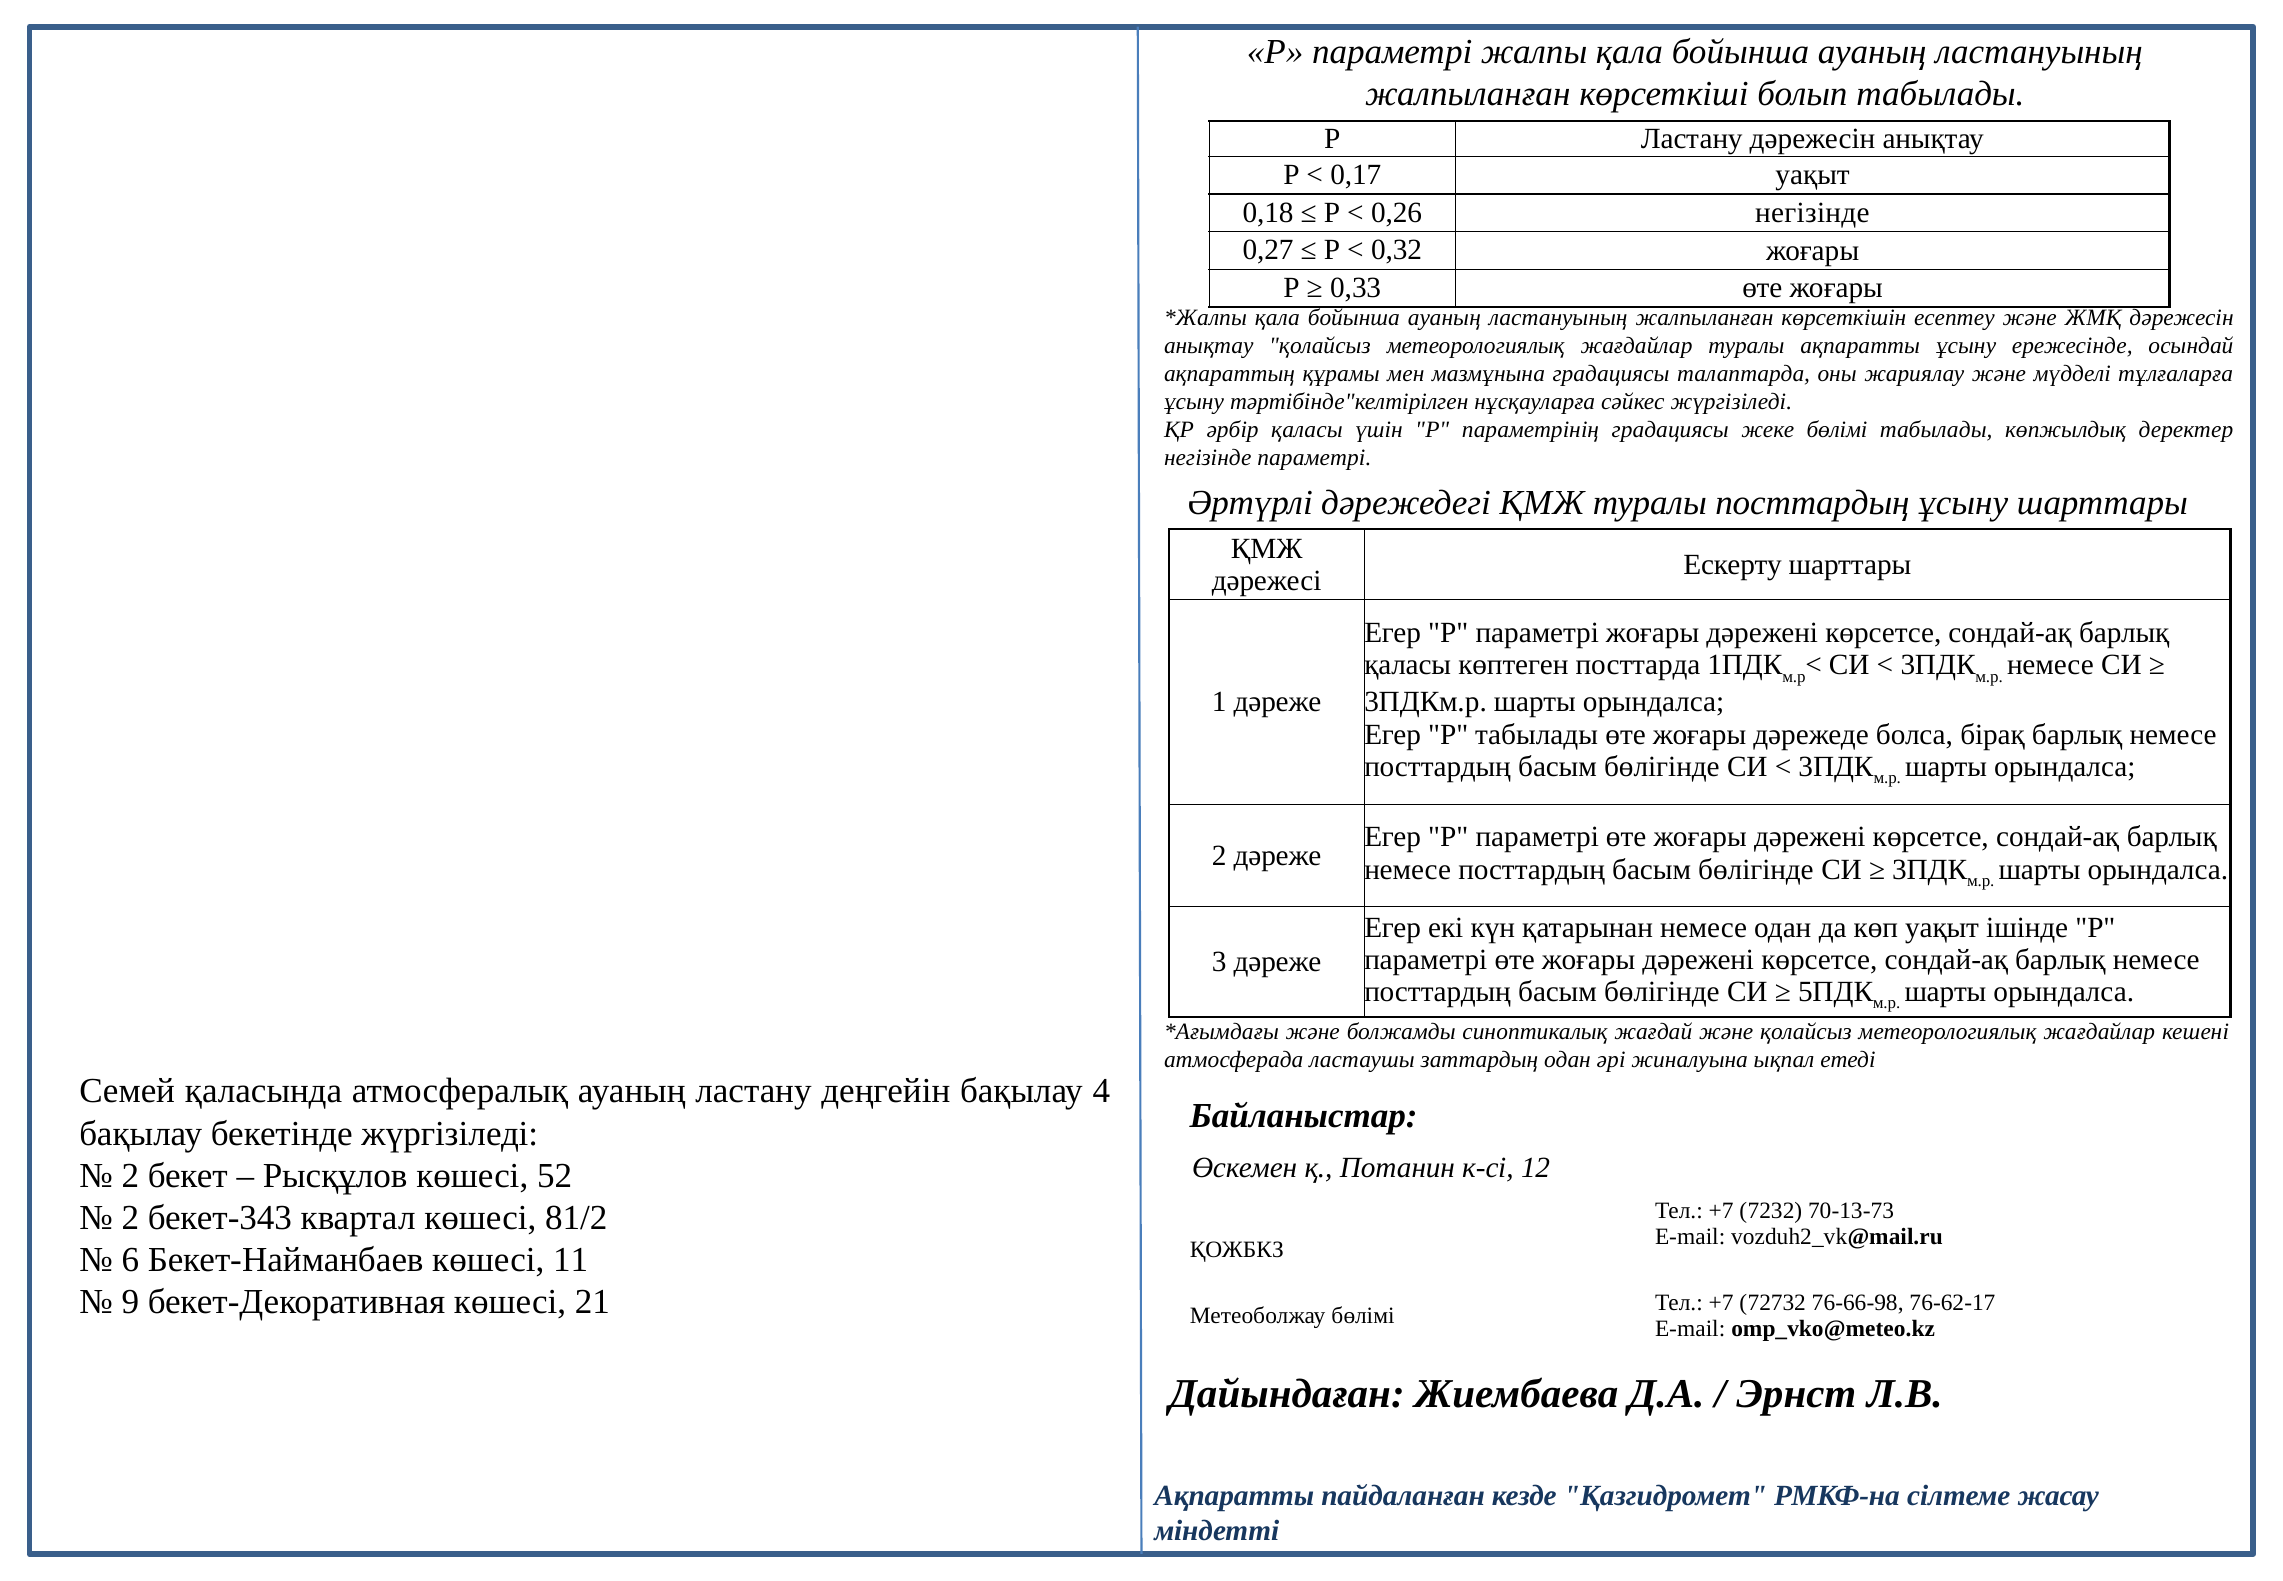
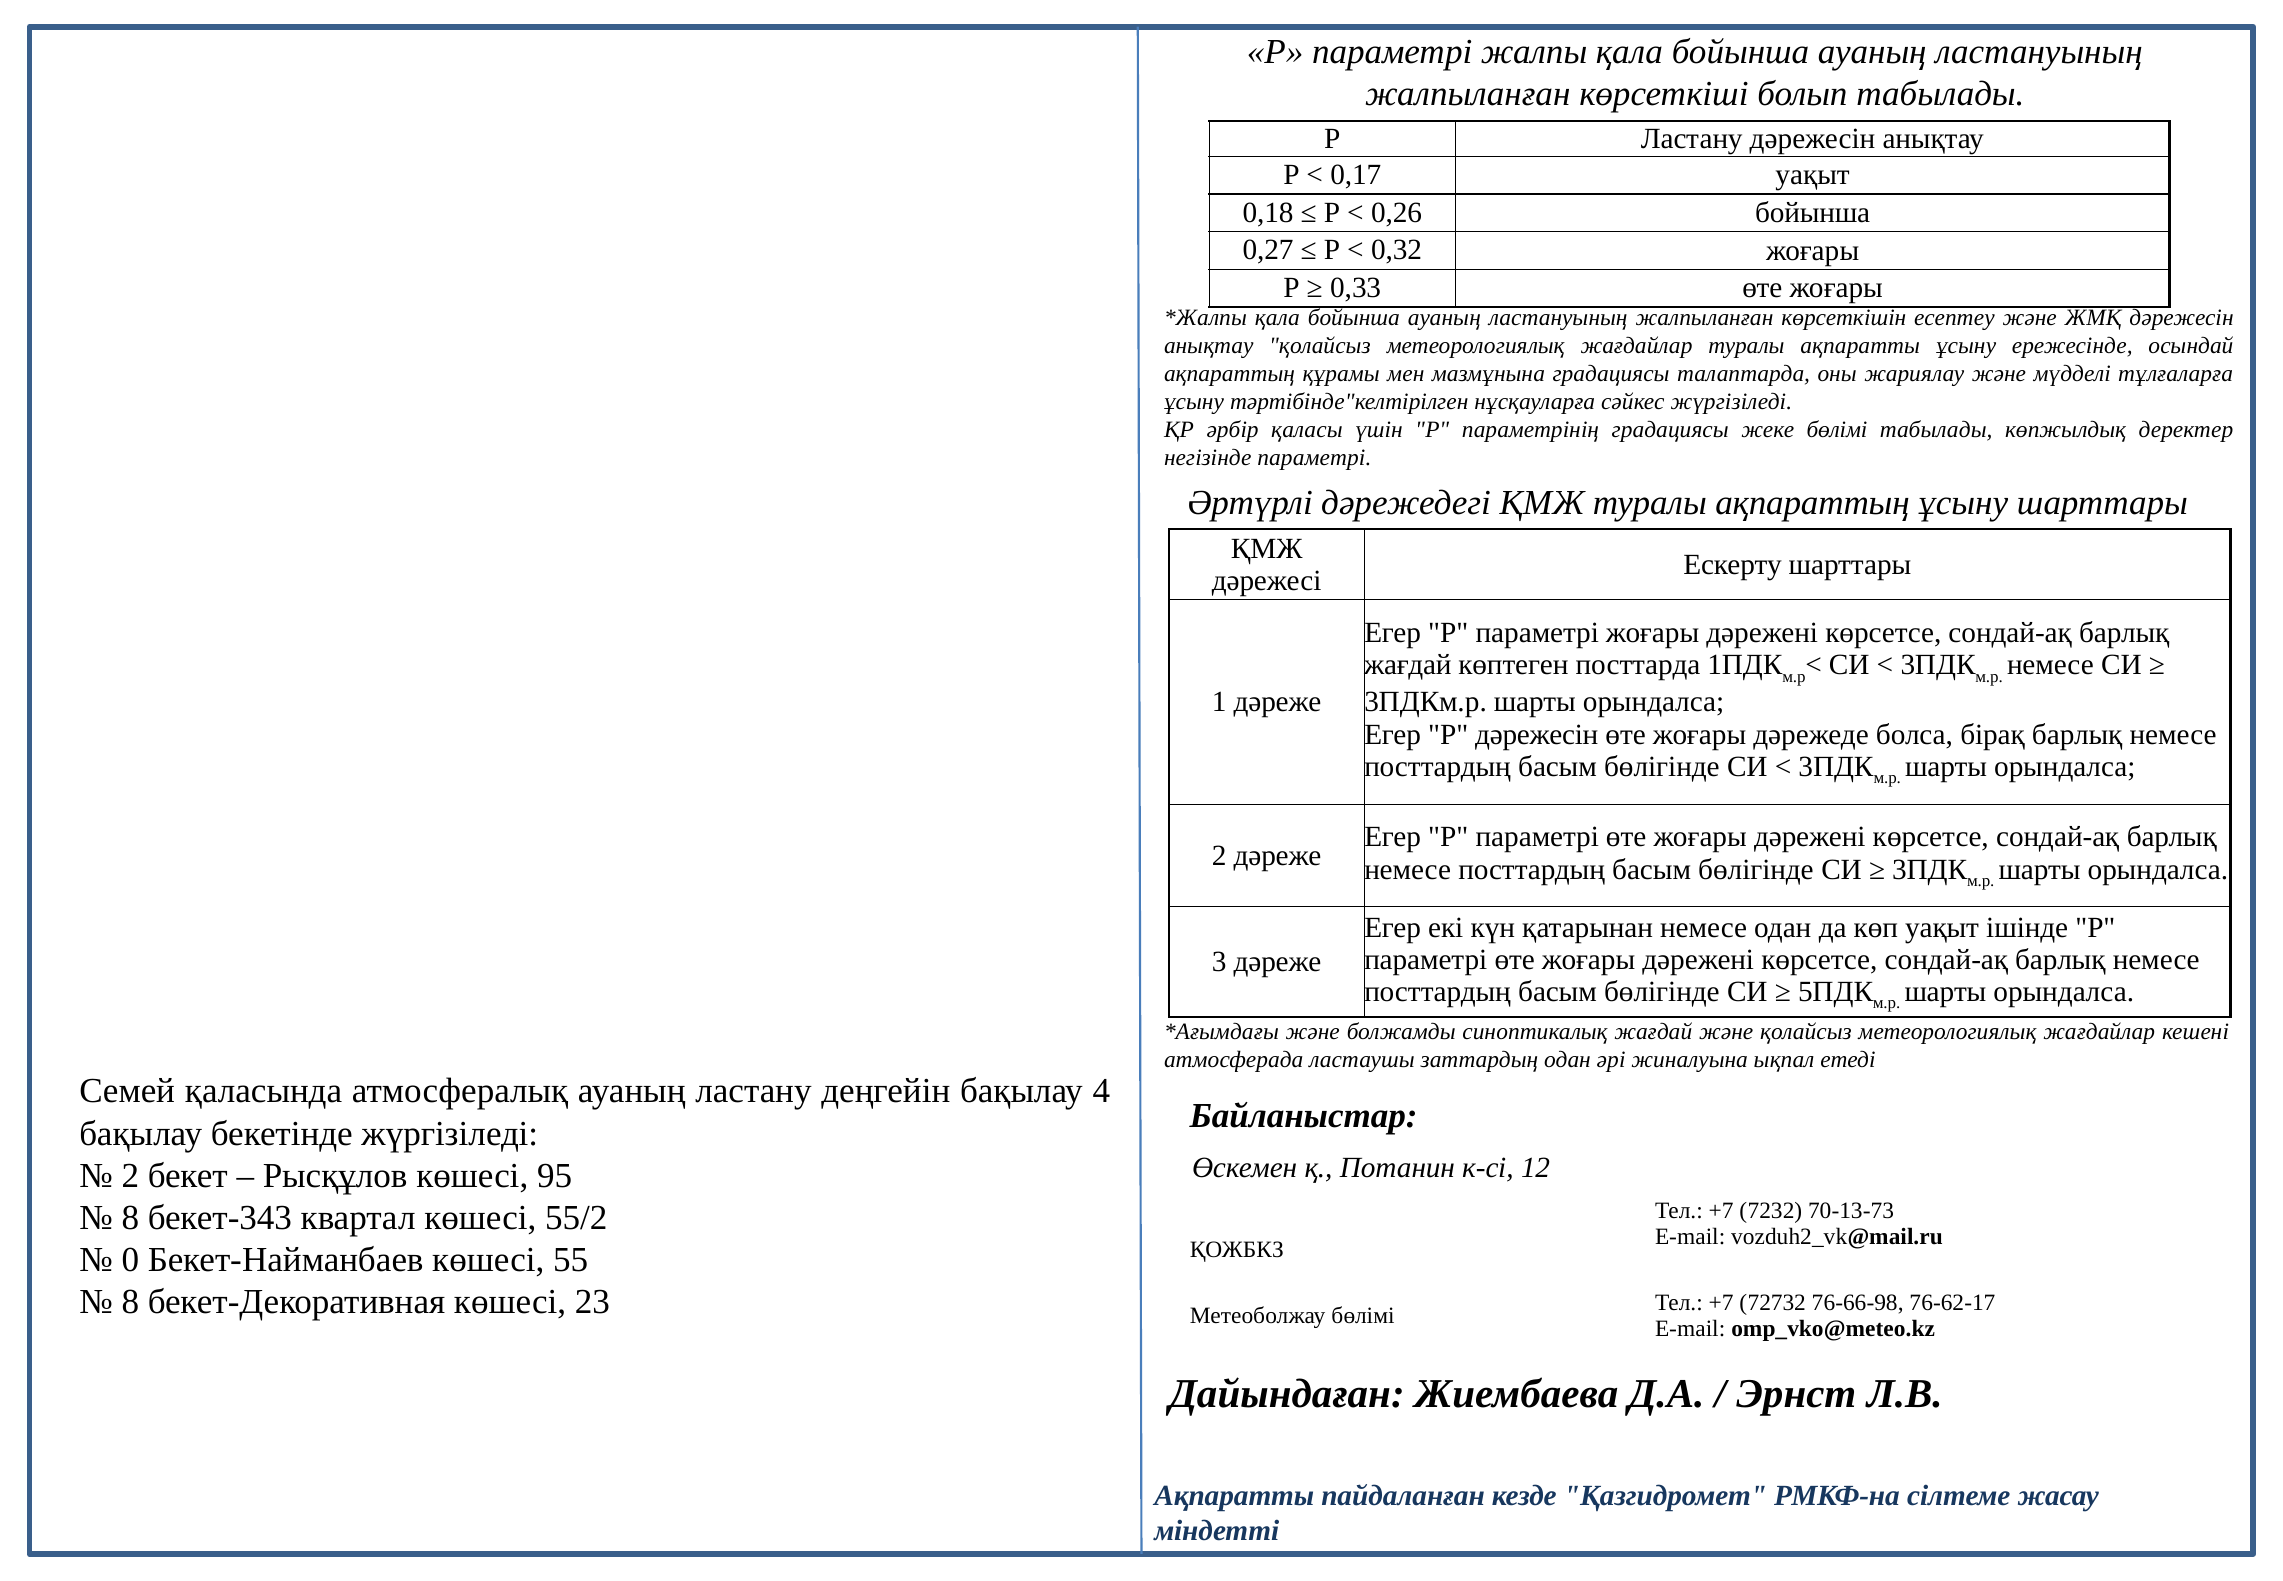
0,26 негізінде: негізінде -> бойынша (1813, 213)
туралы посттардың: посттардың -> ақпараттың (1812, 502)
қаласы: қаласы -> жағдай (1408, 665)
P табылады: табылады -> дәрежесін (1537, 734)
52: 52 -> 95 (555, 1175)
2: 2 -> 8 (130, 1217)
81/2: 81/2 -> 55/2 (576, 1217)
6: 6 -> 0 (130, 1260)
11: 11 -> 55 (571, 1260)
9: 9 -> 8 (130, 1302)
21: 21 -> 23 (592, 1302)
